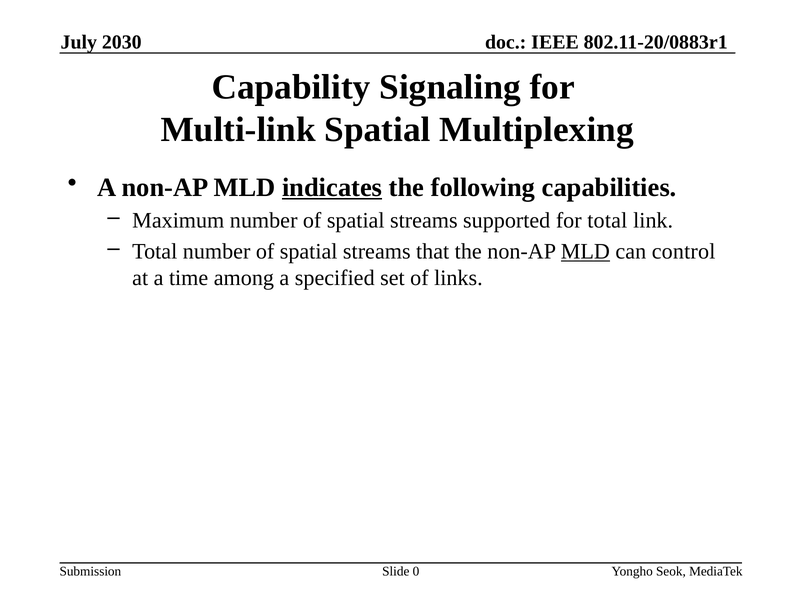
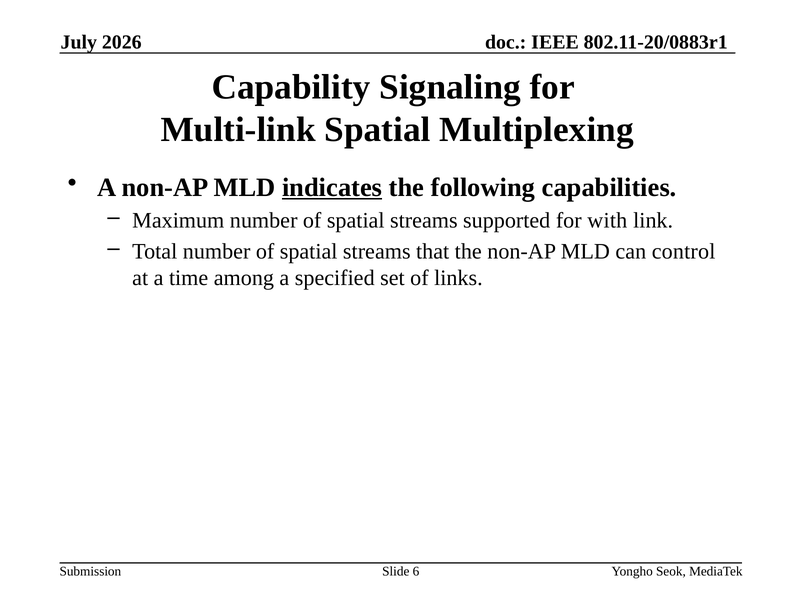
2030: 2030 -> 2026 (122, 42)
for total: total -> with (607, 221)
MLD underline: present -> none (585, 252)
0: 0 -> 6 (416, 572)
